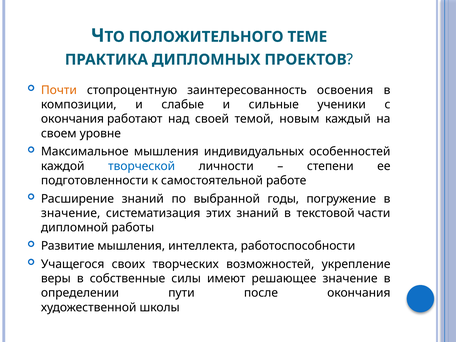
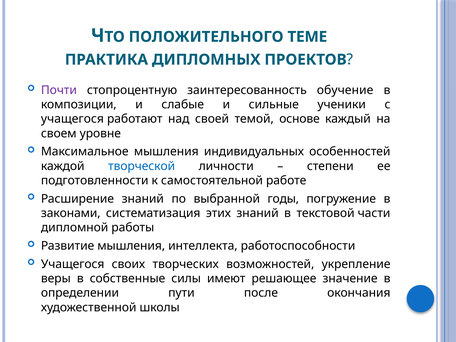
Почти colour: orange -> purple (59, 90)
освоения: освоения -> обучение (345, 90)
окончания: окончания -> учащегося (72, 119)
новым: новым -> основе (300, 119)
значение: значение -> законами (71, 213)
